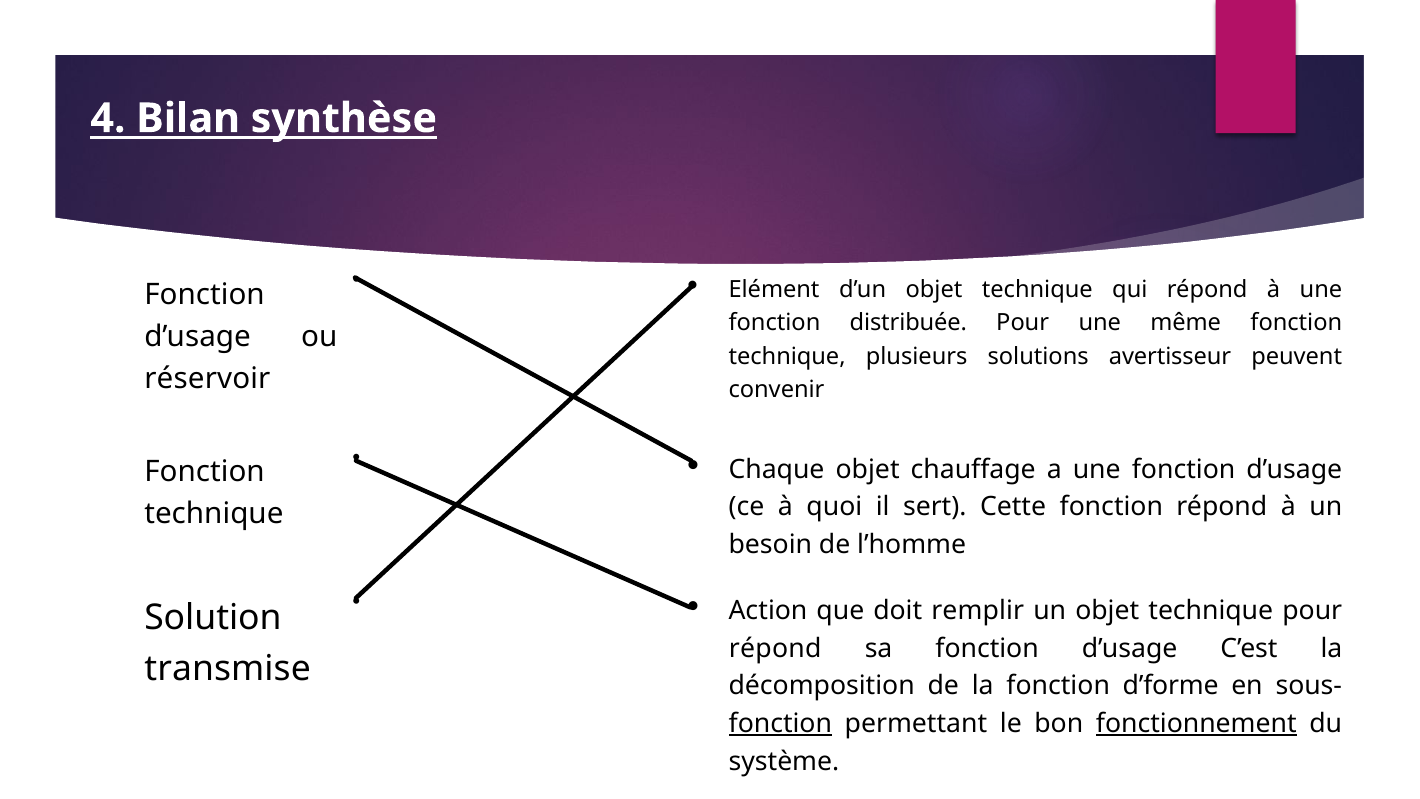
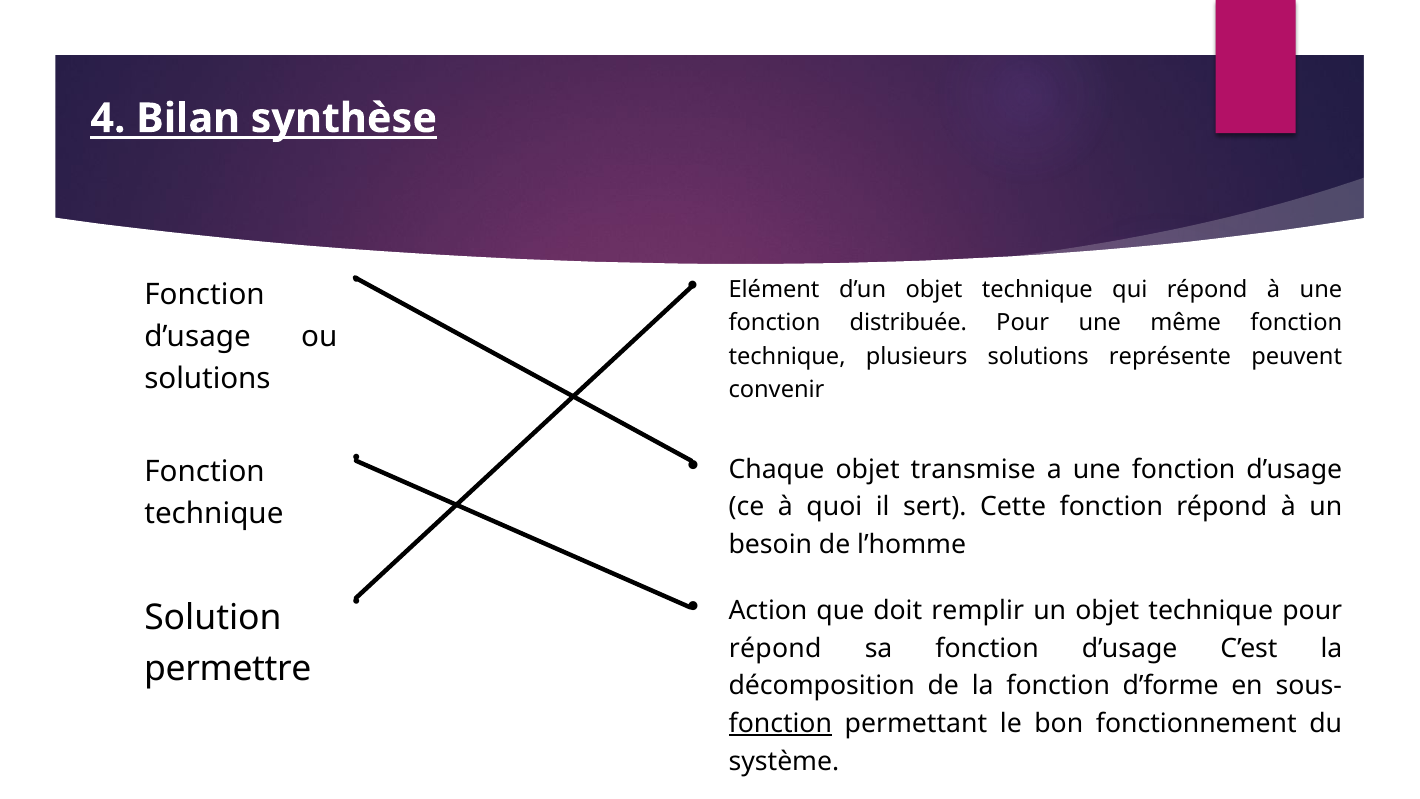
avertisseur: avertisseur -> représente (1170, 356)
réservoir: réservoir -> solutions (208, 379)
chauffage: chauffage -> transmise (973, 469)
transmise: transmise -> permettre (228, 668)
fonctionnement underline: present -> none (1196, 724)
